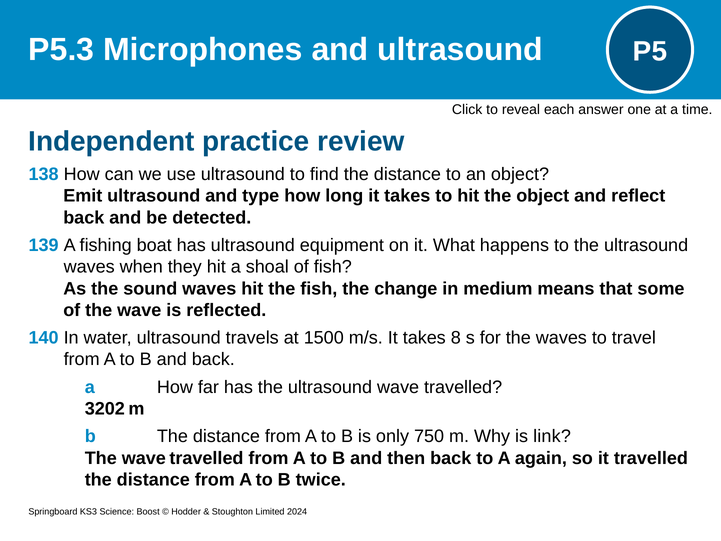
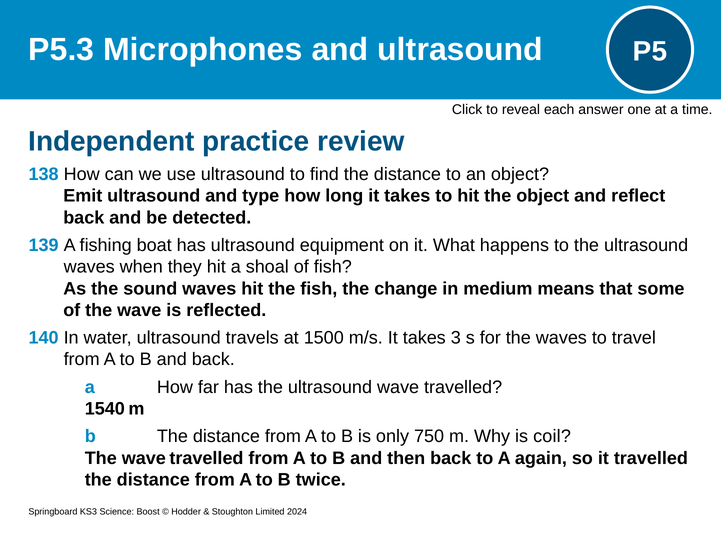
8: 8 -> 3 (456, 338)
3202: 3202 -> 1540 (105, 409)
link: link -> coil (552, 436)
